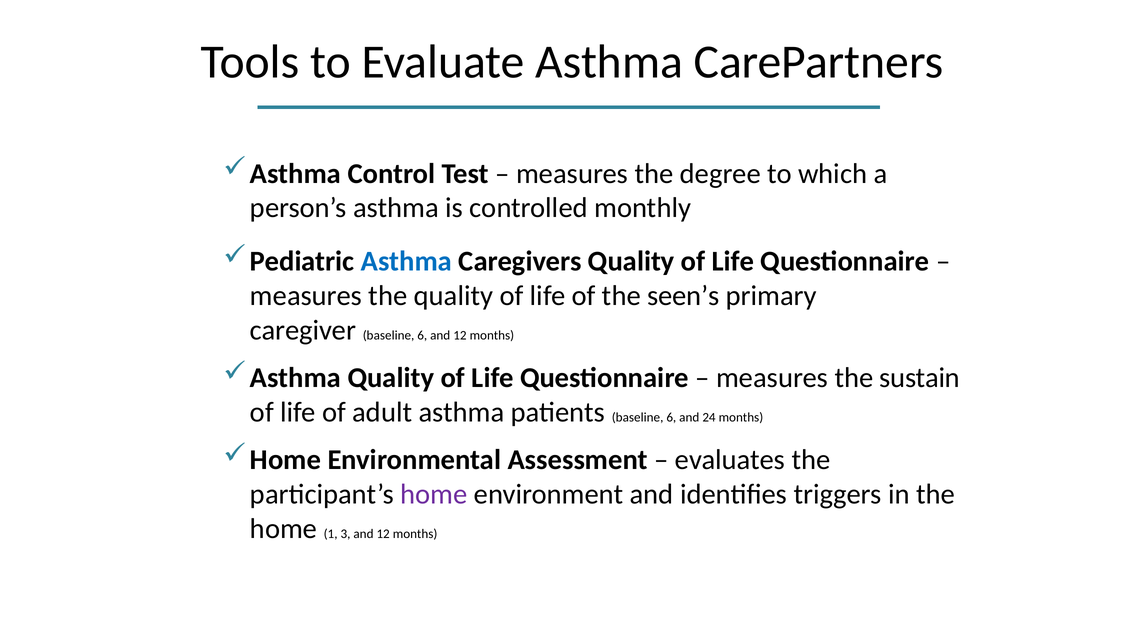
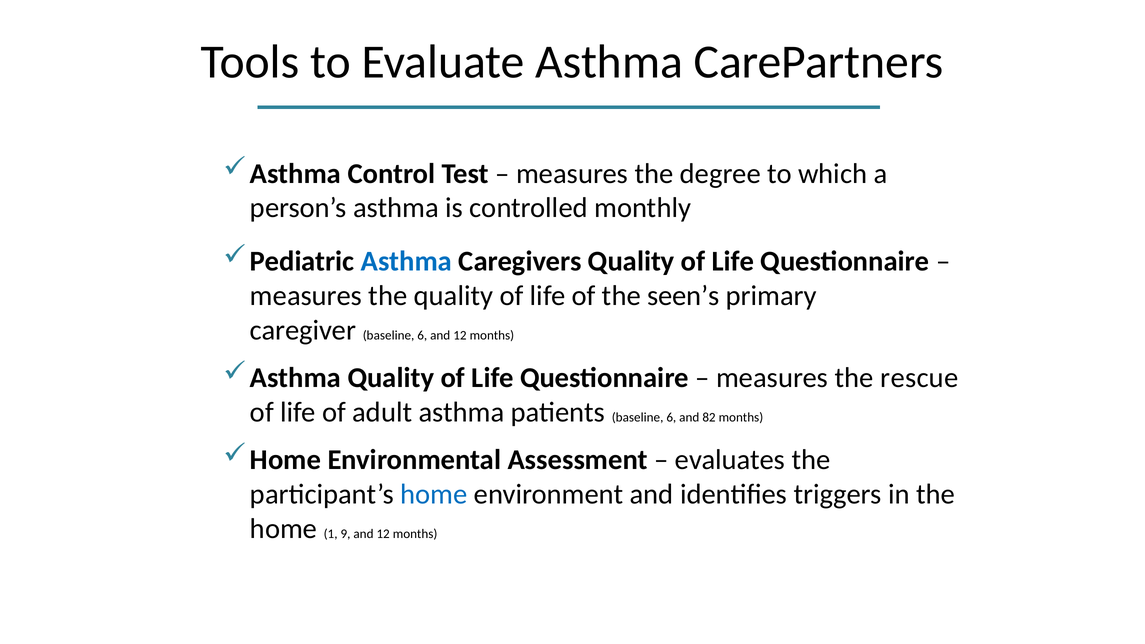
sustain: sustain -> rescue (919, 378)
24: 24 -> 82 (709, 417)
home colour: purple -> blue (434, 494)
3: 3 -> 9 (345, 534)
